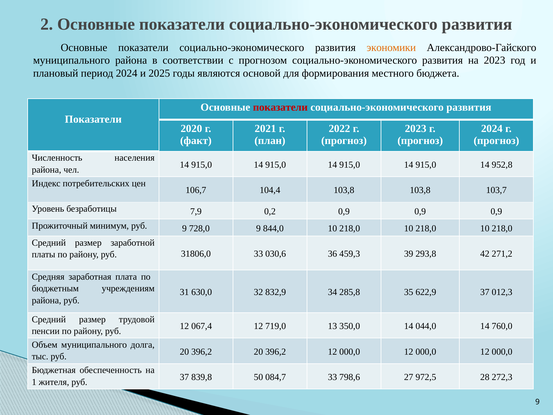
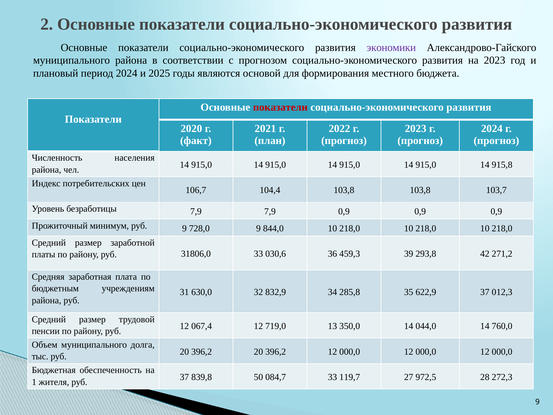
экономики colour: orange -> purple (391, 47)
952,8: 952,8 -> 915,8 (502, 165)
7,9 0,2: 0,2 -> 7,9 (270, 211)
798,6: 798,6 -> 119,7 (350, 377)
